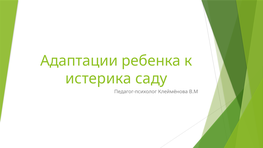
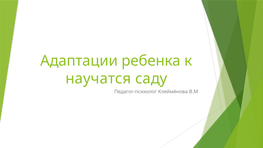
истерика: истерика -> научатся (98, 79)
